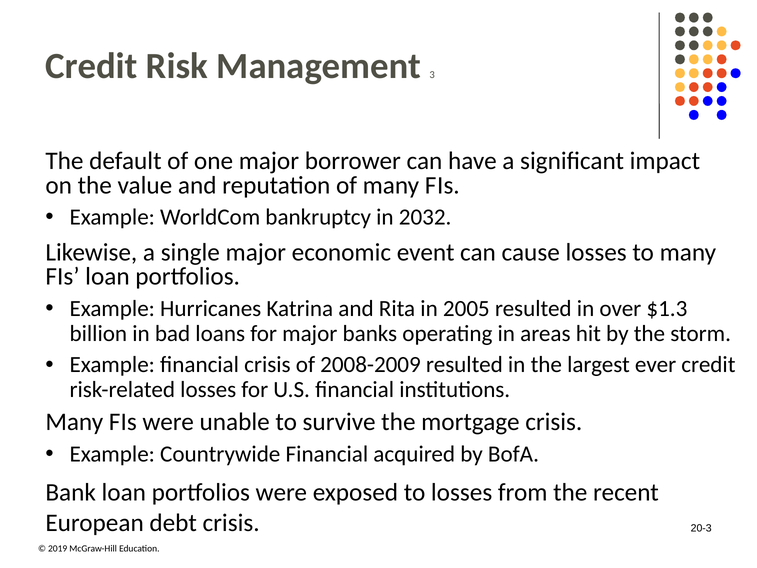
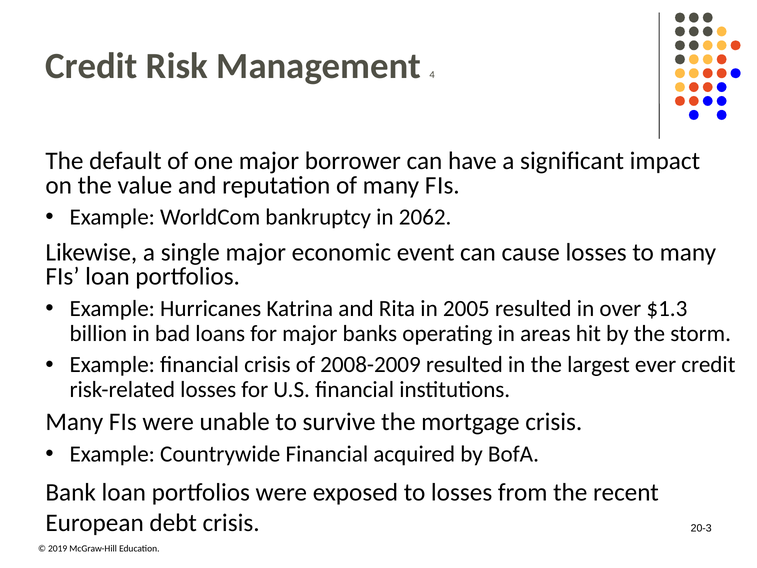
3: 3 -> 4 (432, 75)
2032: 2032 -> 2062 (425, 217)
